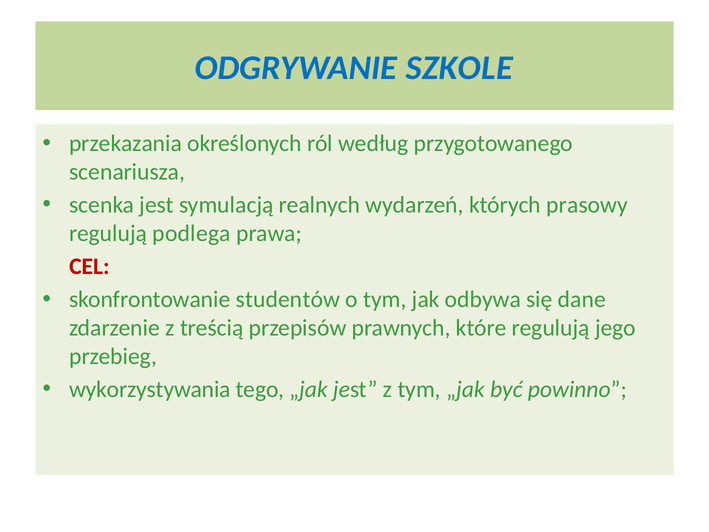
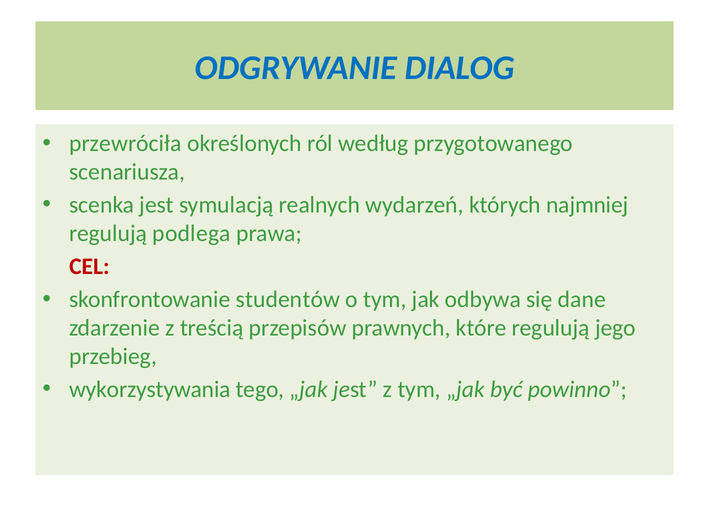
SZKOLE: SZKOLE -> DIALOG (460, 68)
przekazania: przekazania -> przewróciła (125, 143)
prasowy: prasowy -> najmniej (587, 205)
